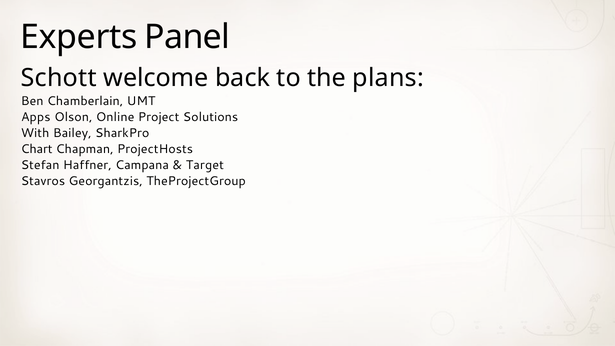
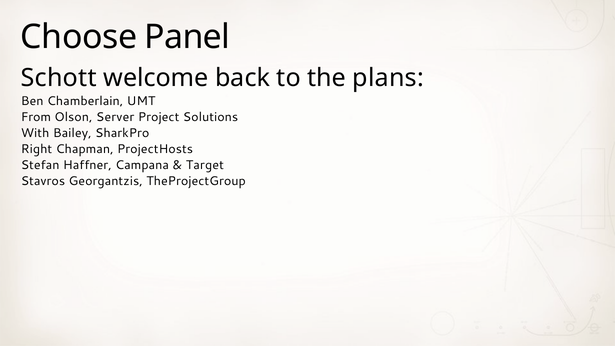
Experts: Experts -> Choose (79, 37)
Apps: Apps -> From (36, 117)
Online: Online -> Server (115, 117)
Chart: Chart -> Right (37, 149)
